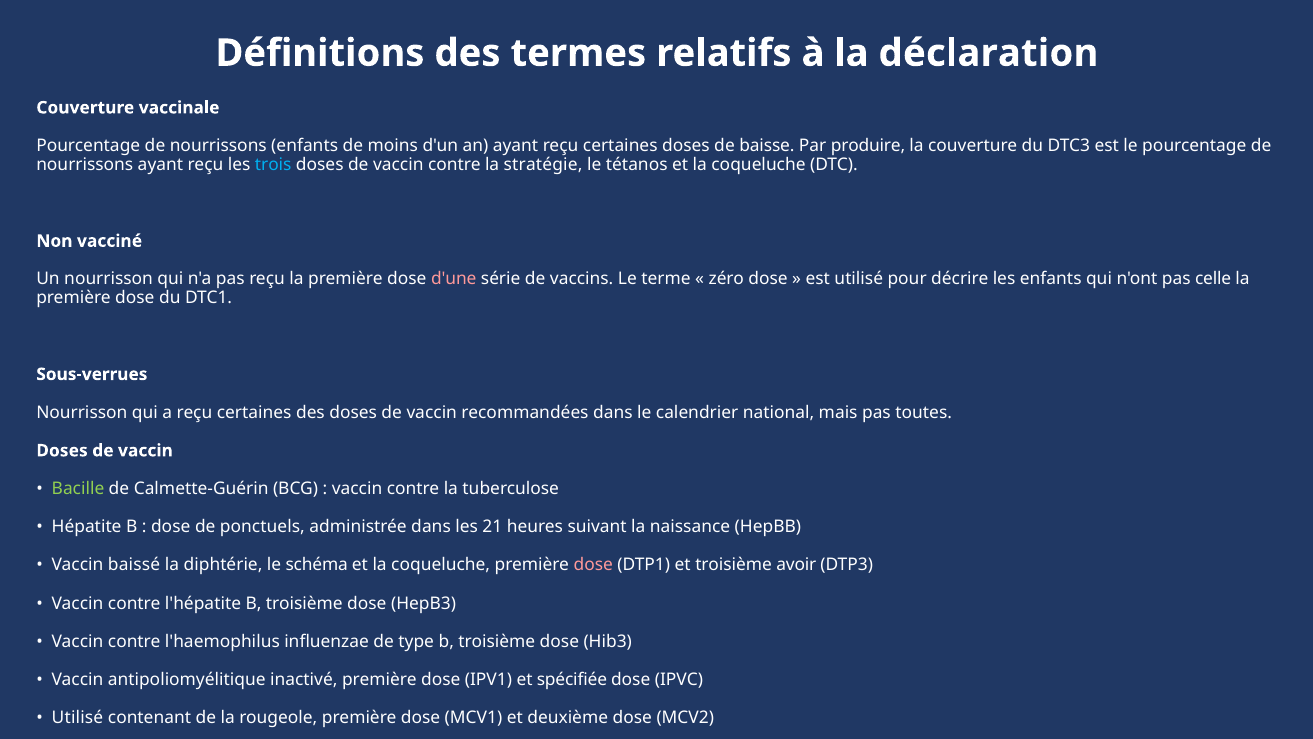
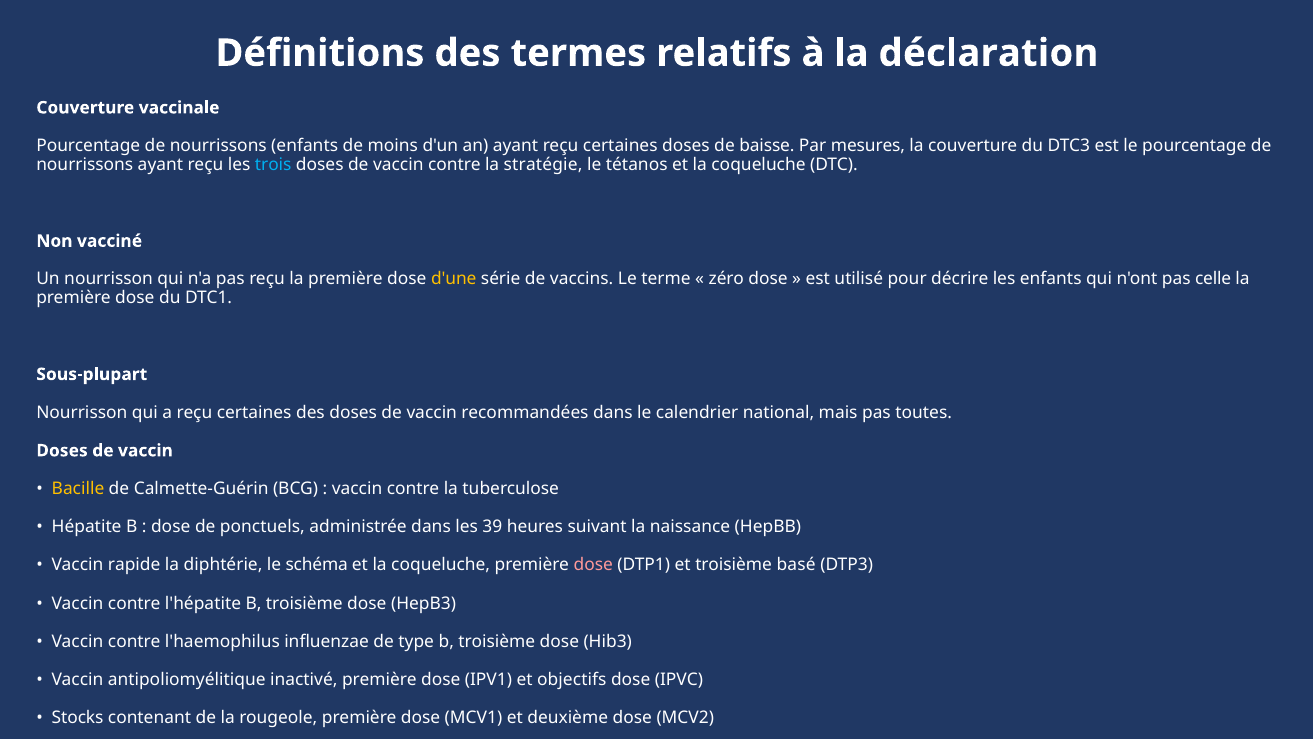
produire: produire -> mesures (868, 146)
d'une colour: pink -> yellow (454, 279)
Sous-verrues: Sous-verrues -> Sous-plupart (92, 374)
Bacille colour: light green -> yellow (78, 489)
21: 21 -> 39 (492, 527)
baissé: baissé -> rapide (134, 565)
avoir: avoir -> basé (796, 565)
spécifiée: spécifiée -> objectifs (572, 679)
Utilisé: Utilisé -> Stocks (78, 717)
